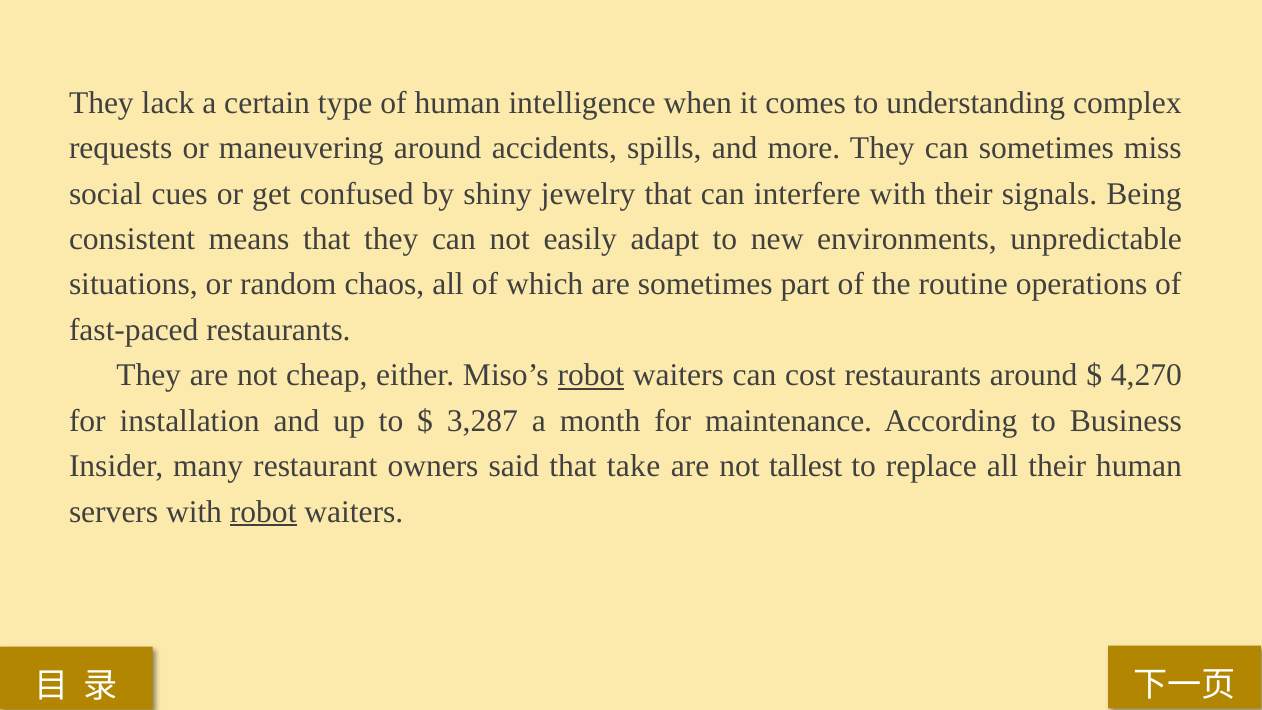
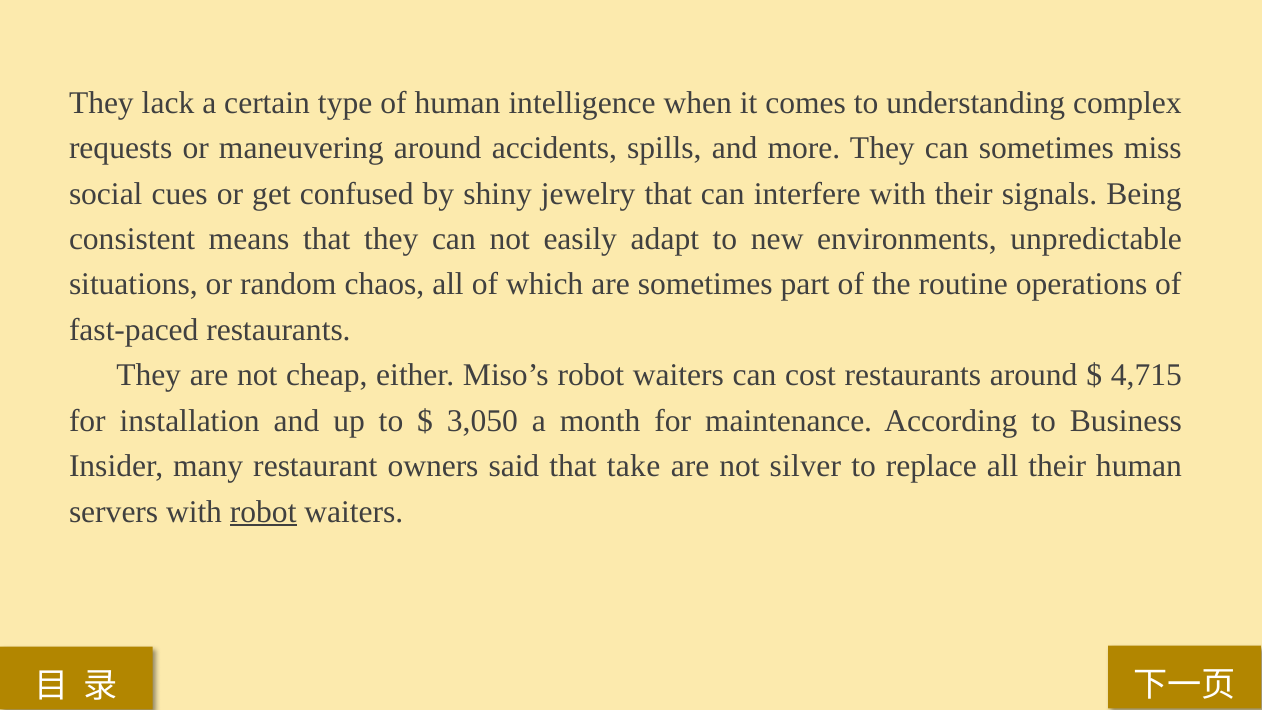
robot underline: present -> none (591, 375)
4,270: 4,270 -> 4,715 (1146, 375)
3,287: 3,287 -> 3,050 (482, 421)
tallest: tallest -> silver (805, 466)
